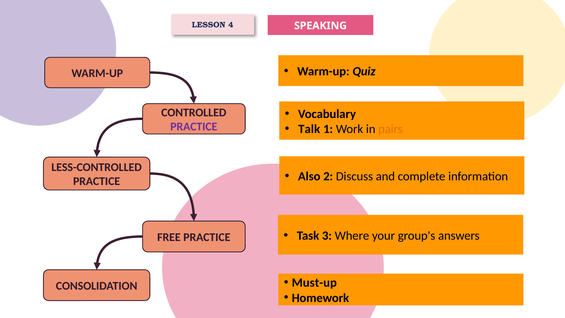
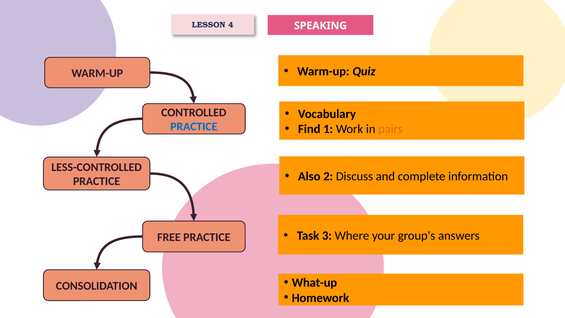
PRACTICE colour: purple -> blue (194, 127)
Talk: Talk -> Find (309, 129)
Must-up: Must-up -> What-up (314, 283)
